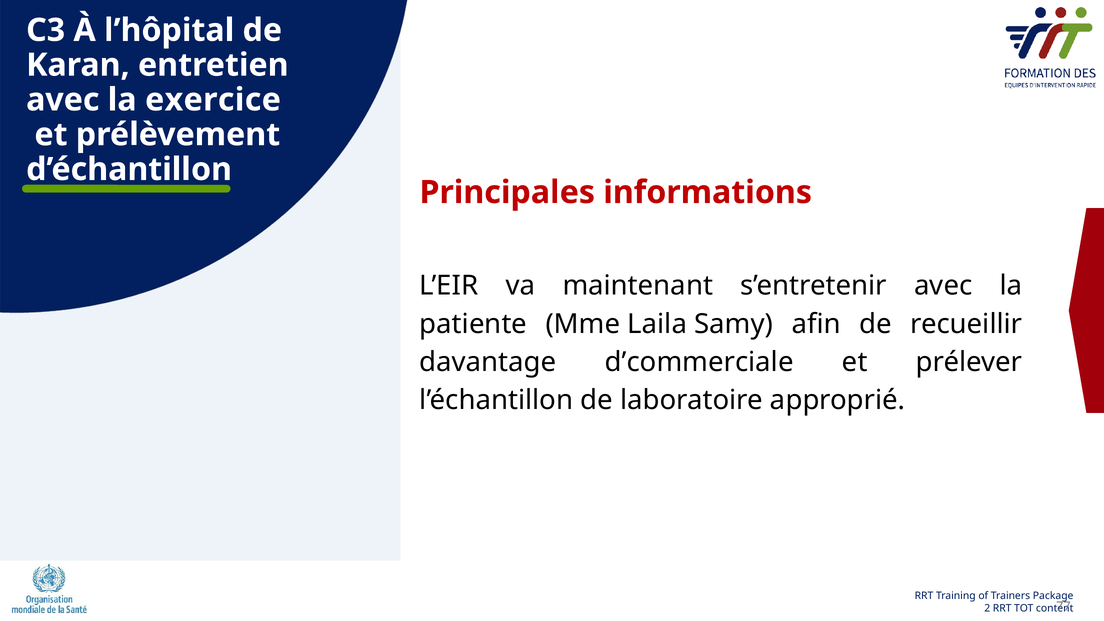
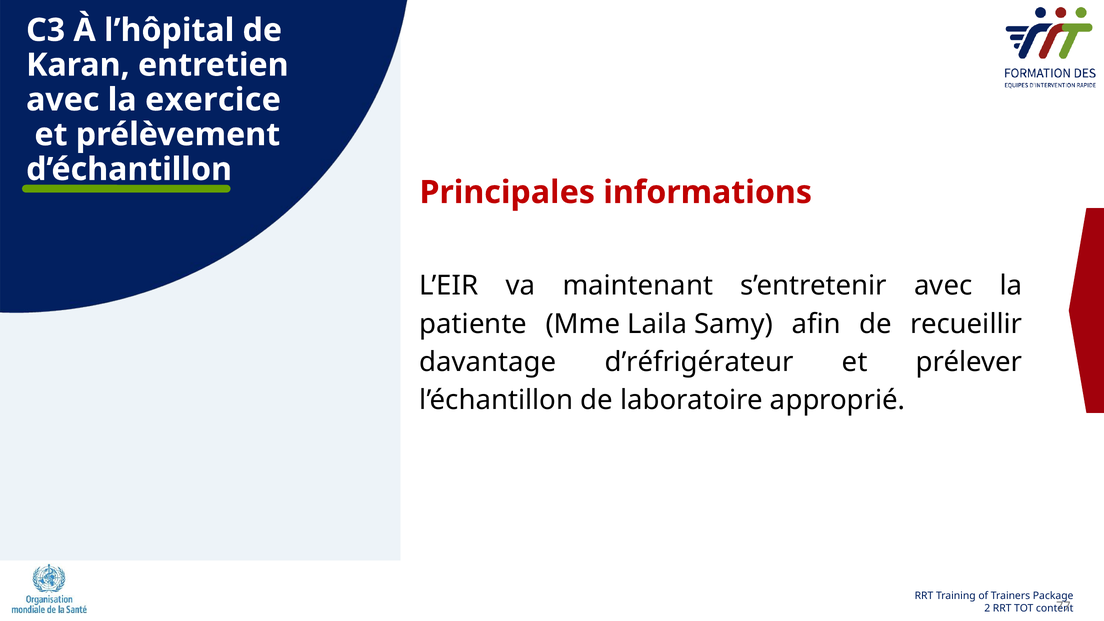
d’commerciale: d’commerciale -> d’réfrigérateur (699, 362)
